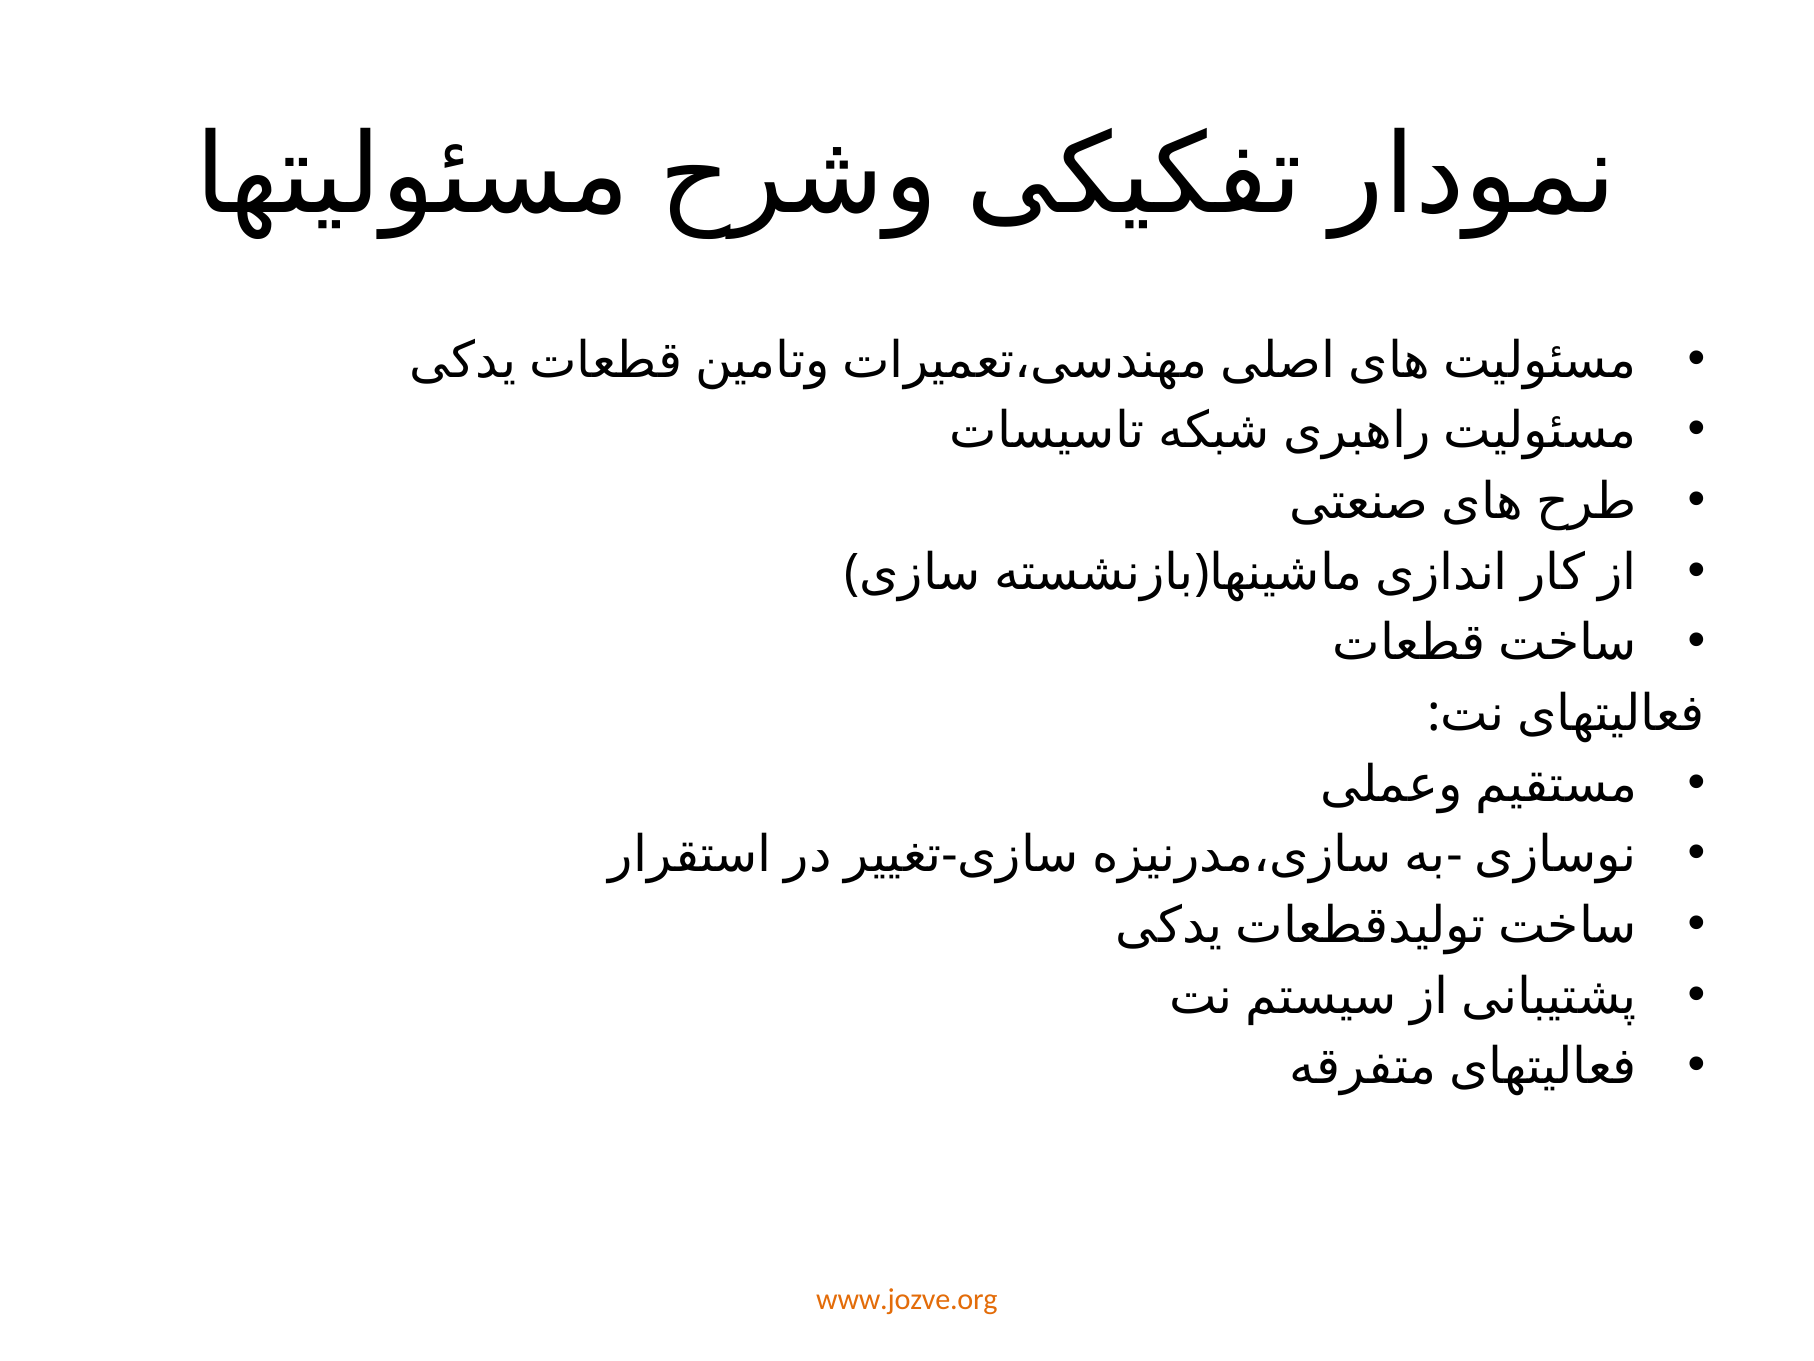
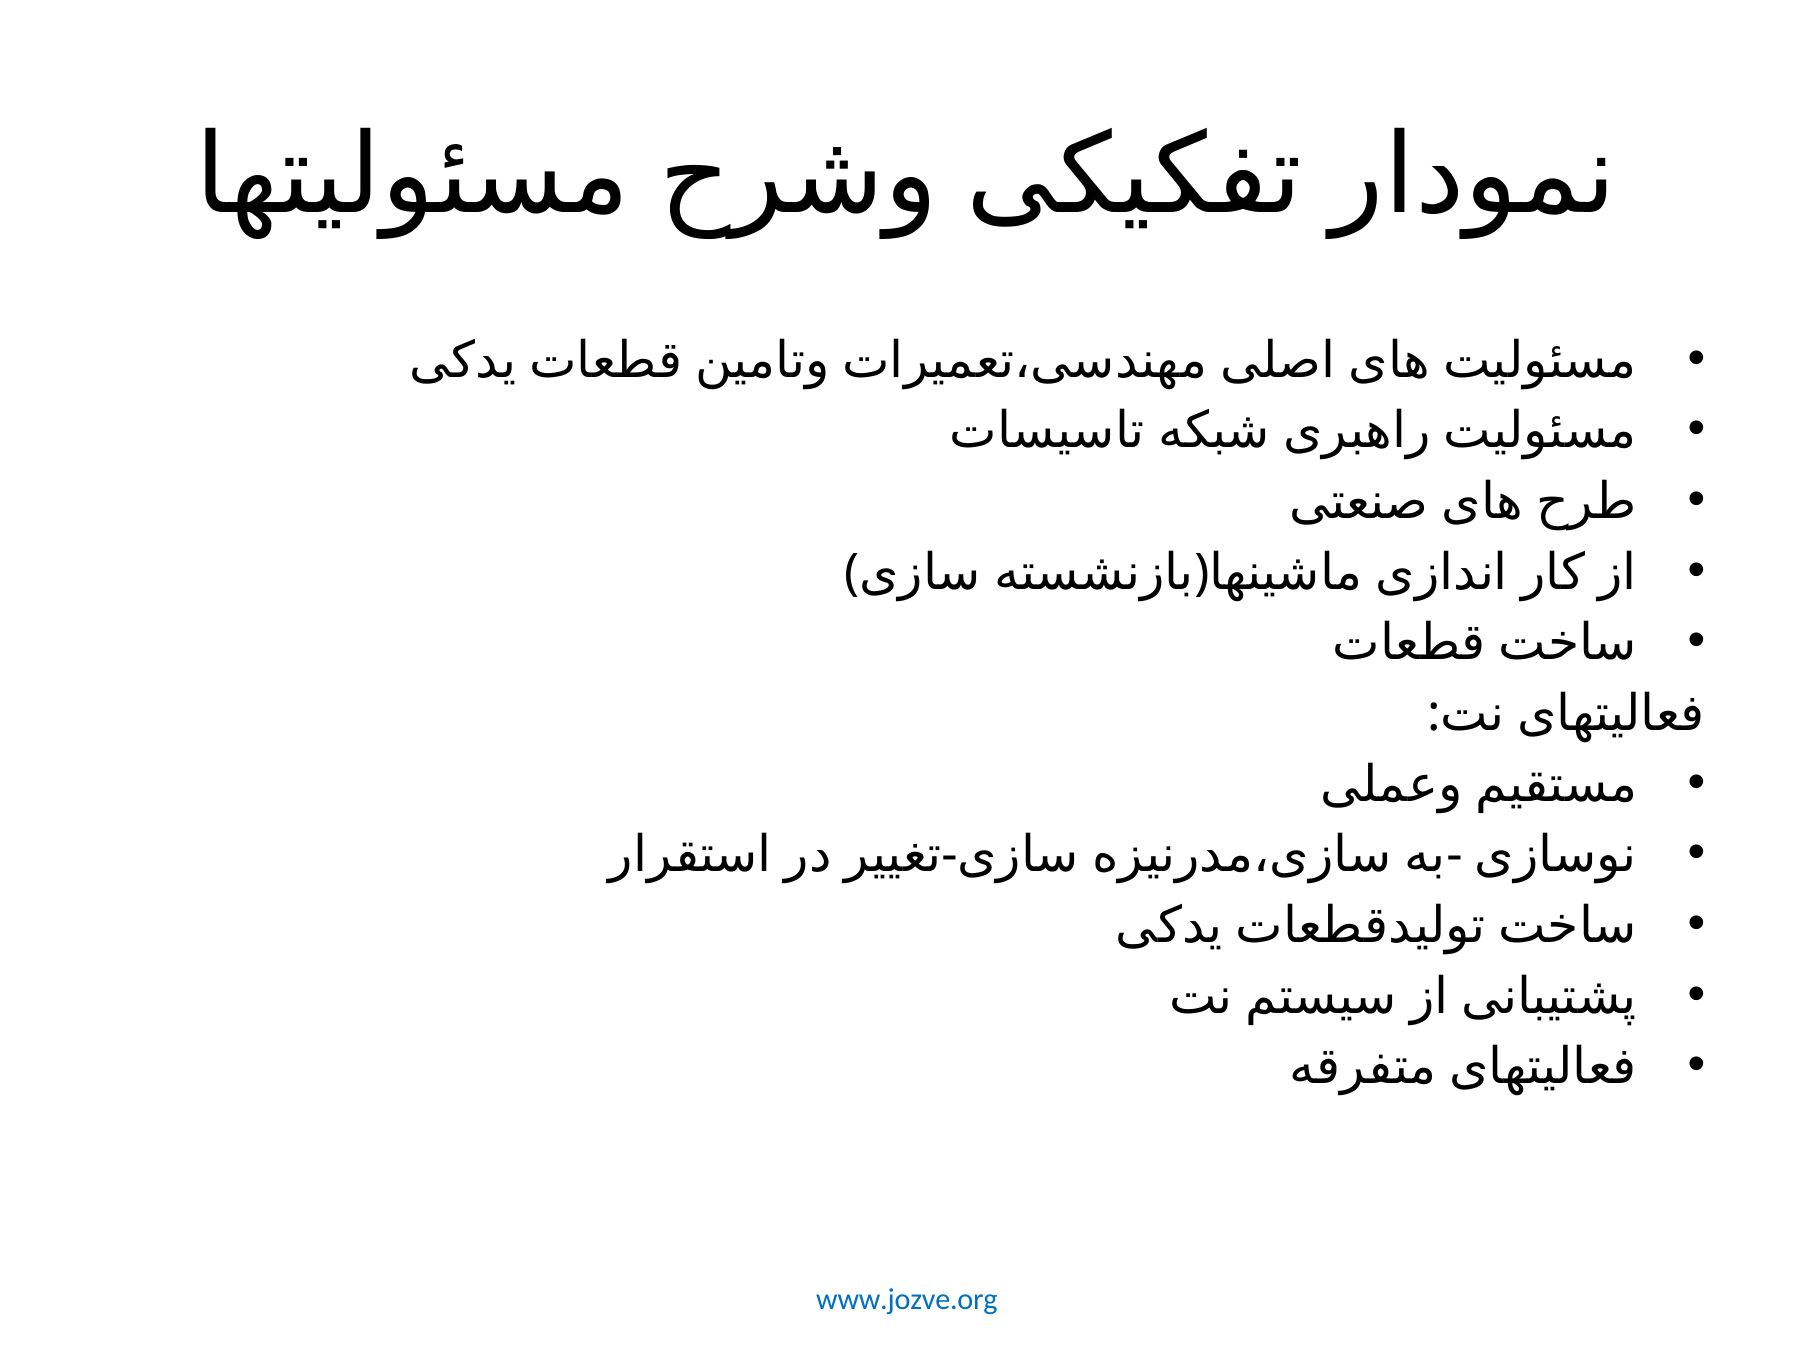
www.jozve.org colour: orange -> blue (907, 1299)
